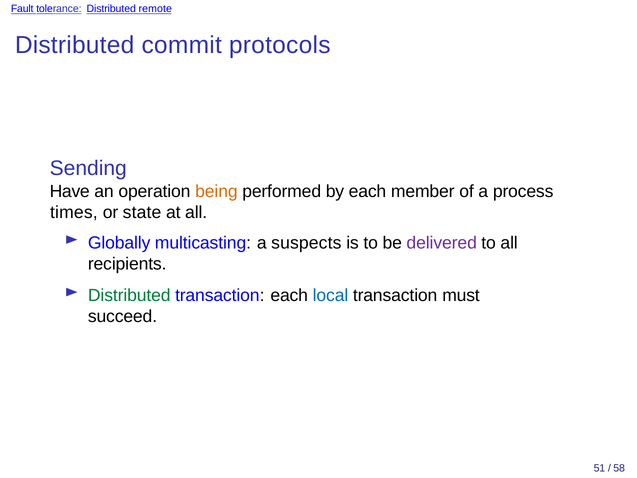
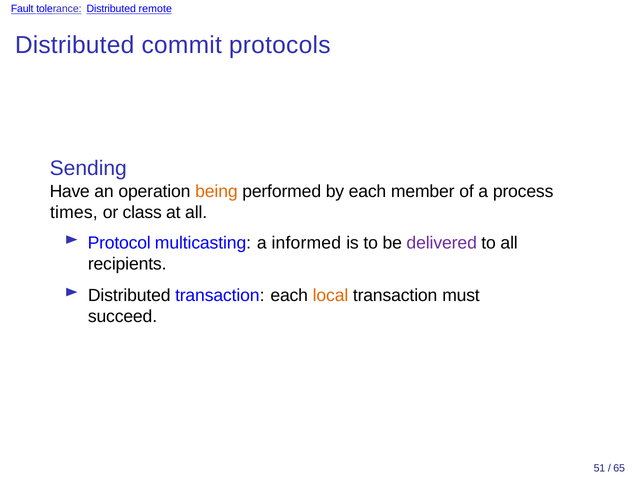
state: state -> class (142, 212)
Globally: Globally -> Protocol (119, 243)
suspects: suspects -> informed (306, 243)
Distributed colour: green -> black (129, 296)
local colour: blue -> orange (330, 296)
58: 58 -> 65 (619, 469)
